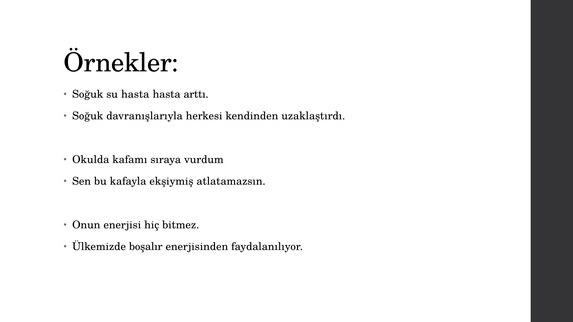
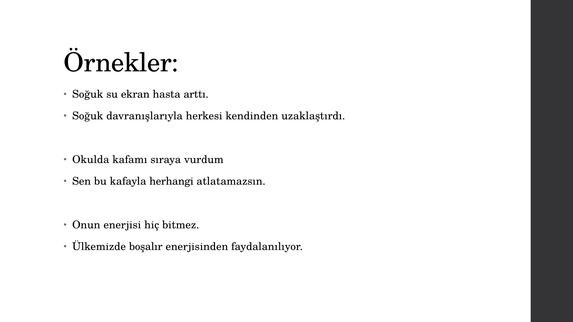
su hasta: hasta -> ekran (135, 94)
ekşiymiş: ekşiymiş -> herhangi (171, 182)
